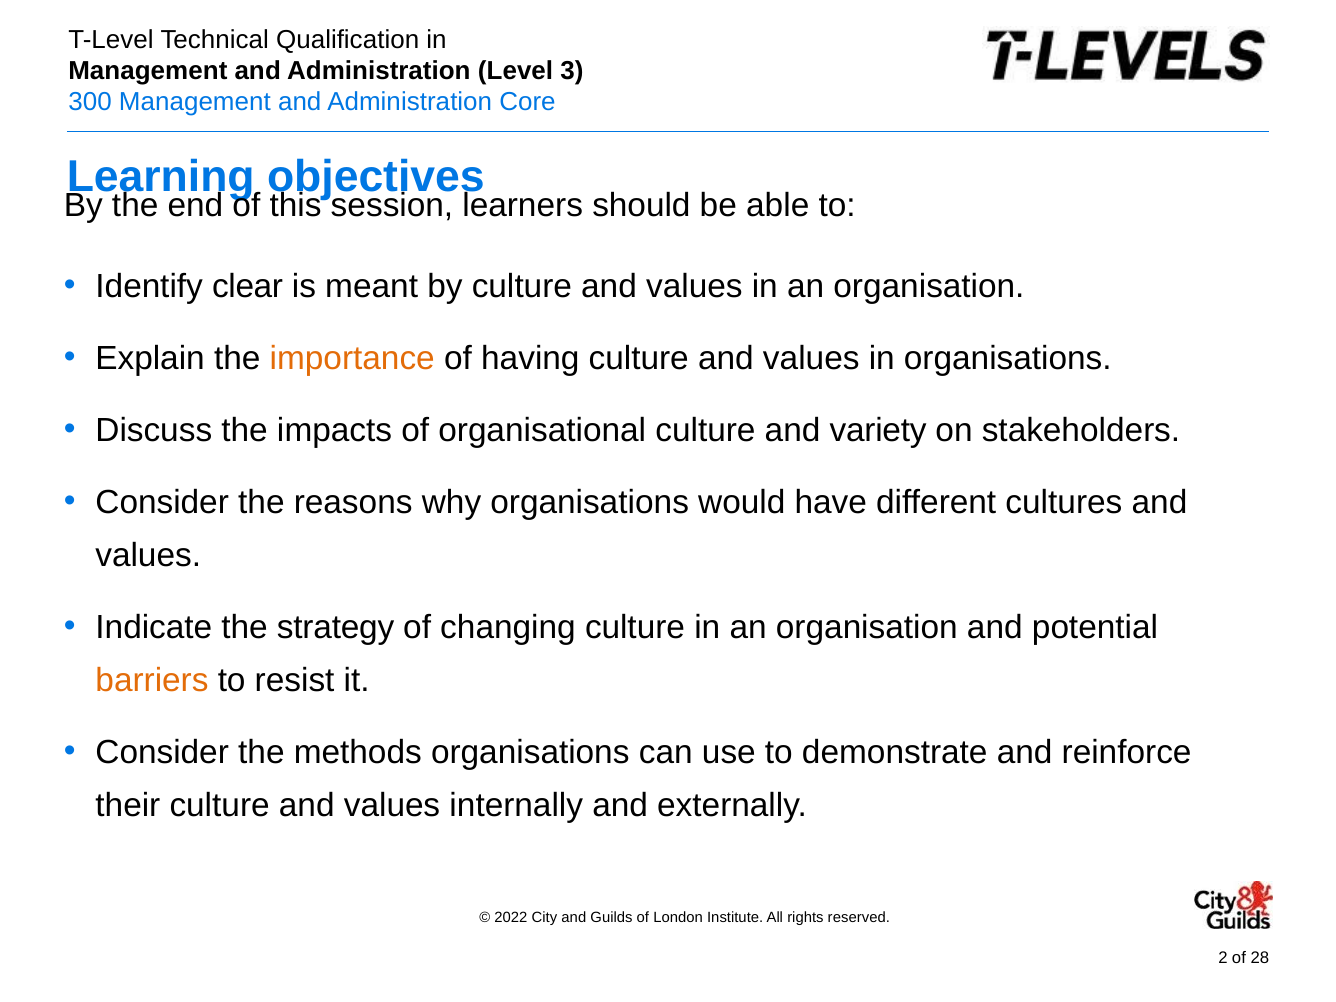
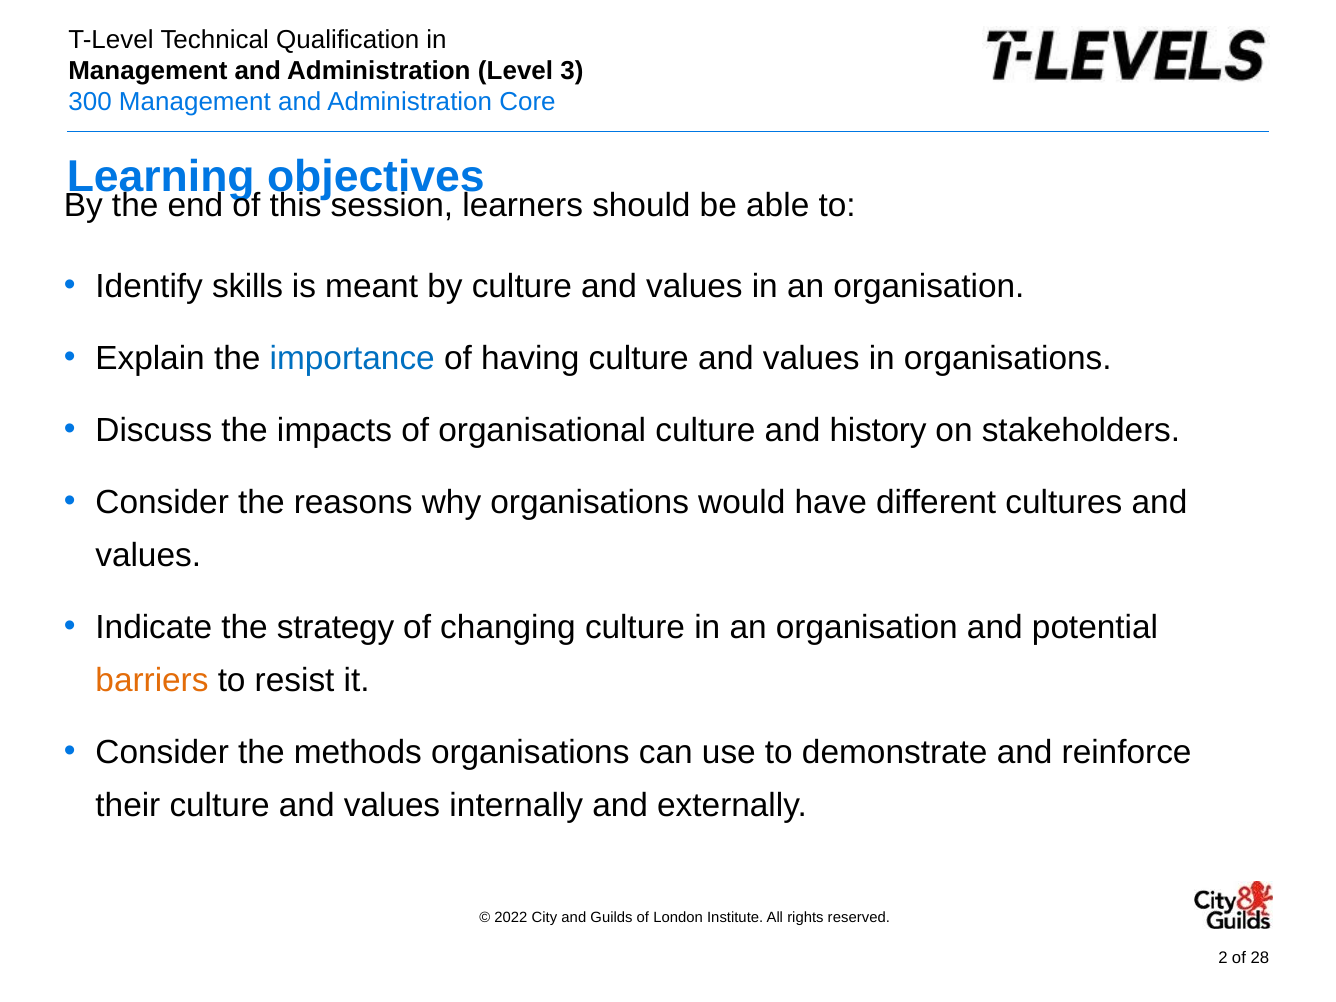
clear: clear -> skills (248, 287)
importance colour: orange -> blue (352, 359)
variety: variety -> history (878, 430)
